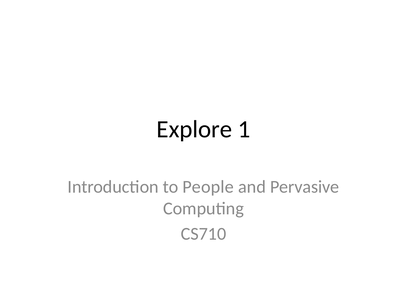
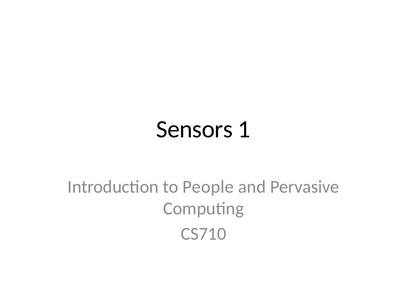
Explore: Explore -> Sensors (194, 129)
